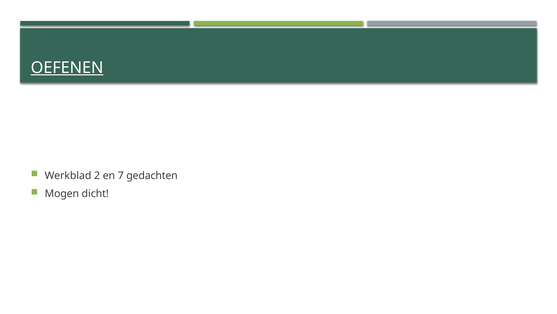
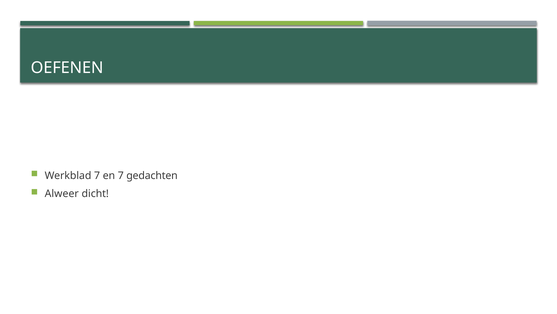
OEFENEN underline: present -> none (67, 68)
Werkblad 2: 2 -> 7 (97, 175)
Mogen: Mogen -> Alweer (62, 193)
